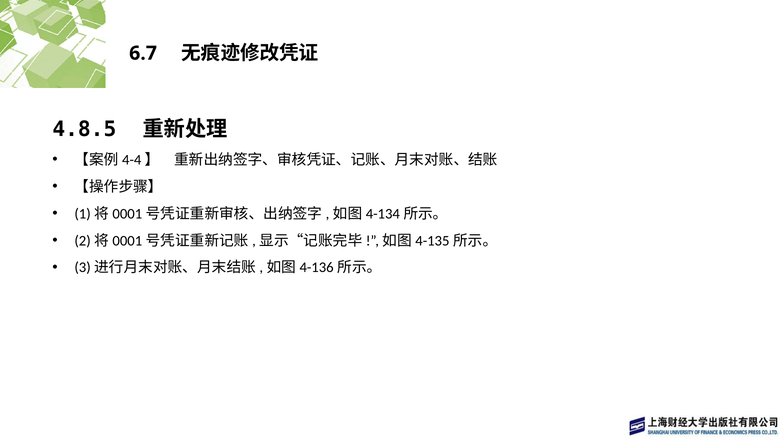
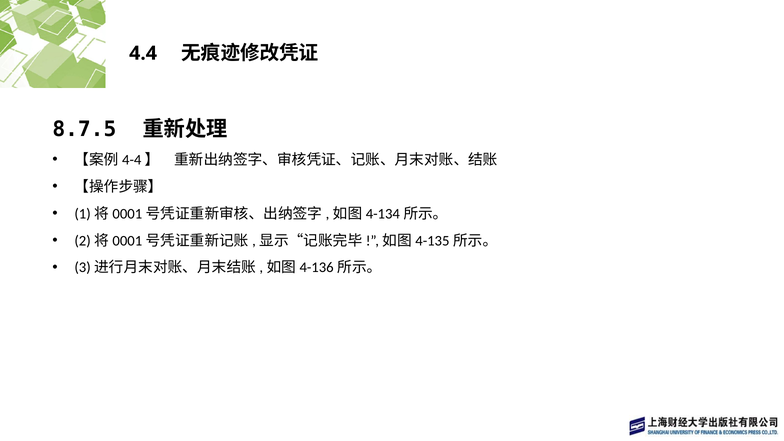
6.7: 6.7 -> 4.4 (143, 53)
4.8.5: 4.8.5 -> 8.7.5 (84, 129)
